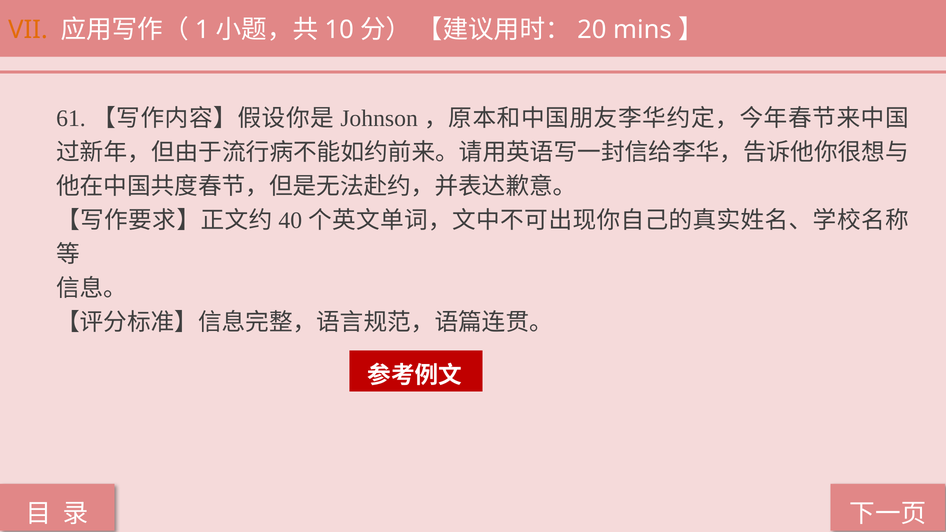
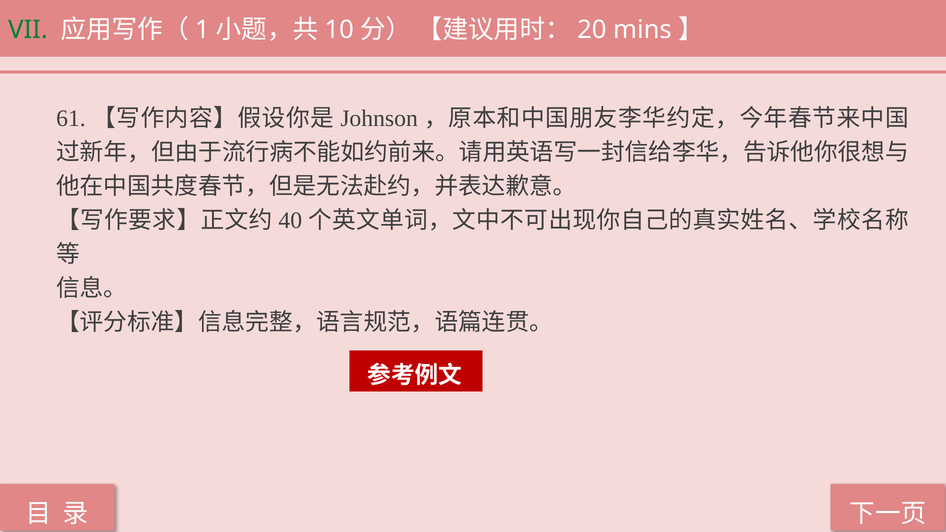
VII colour: orange -> green (28, 30)
